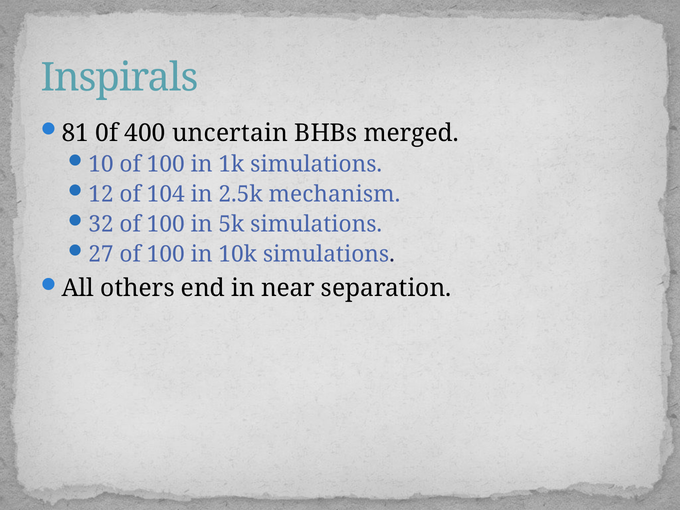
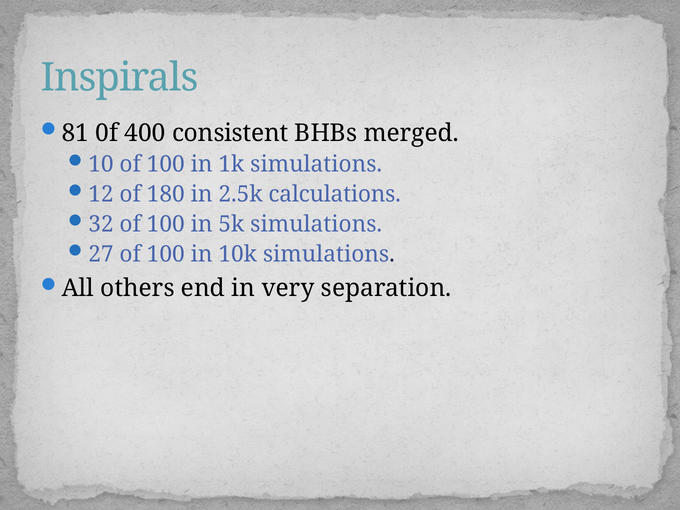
uncertain: uncertain -> consistent (230, 133)
104: 104 -> 180 (166, 194)
mechanism: mechanism -> calculations (335, 194)
near: near -> very (288, 288)
